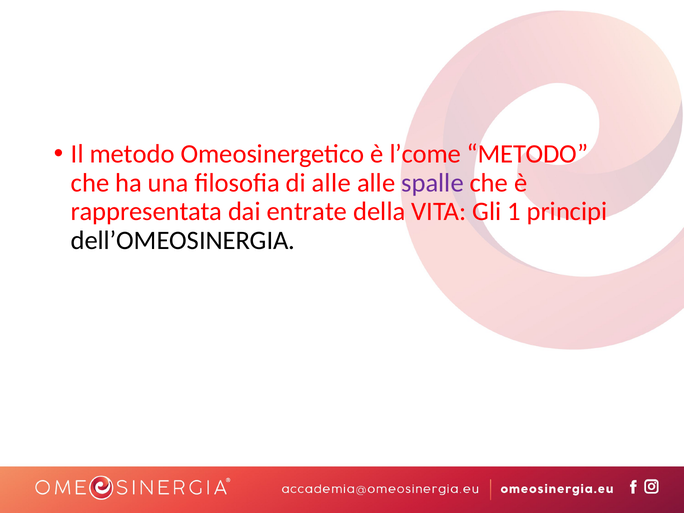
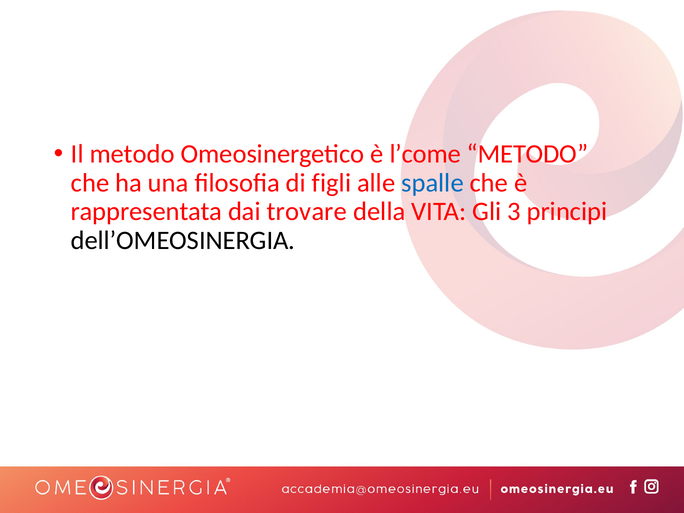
di alle: alle -> figli (331, 183)
spalle colour: purple -> blue (433, 183)
entrate: entrate -> trovare (307, 212)
1: 1 -> 3 (514, 212)
